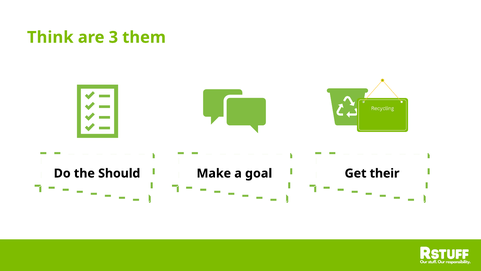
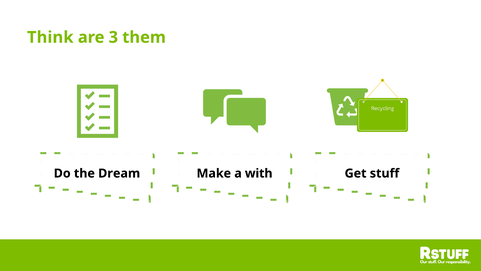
Should: Should -> Dream (119, 173)
goal: goal -> with (259, 173)
their: their -> stuff (385, 173)
